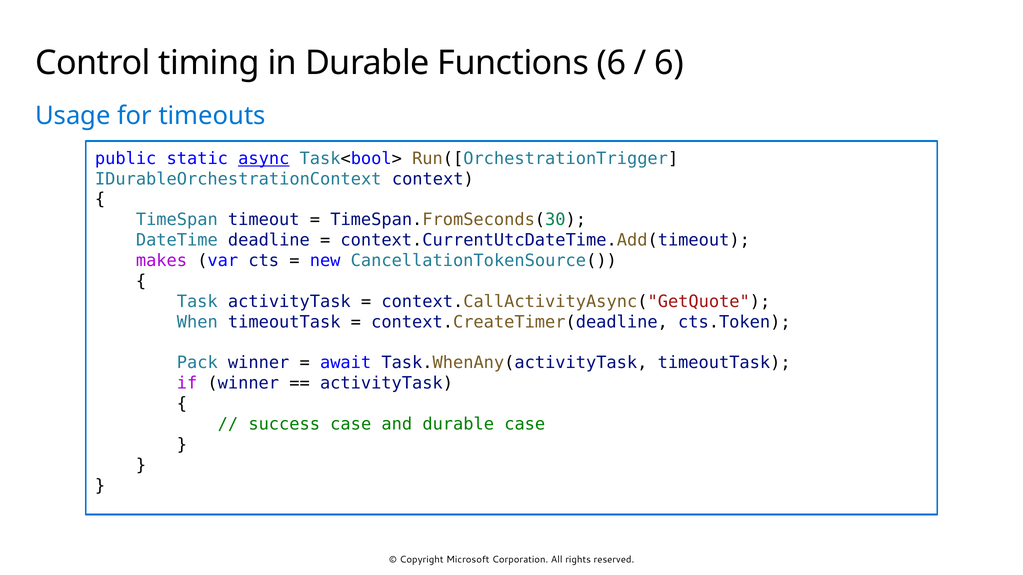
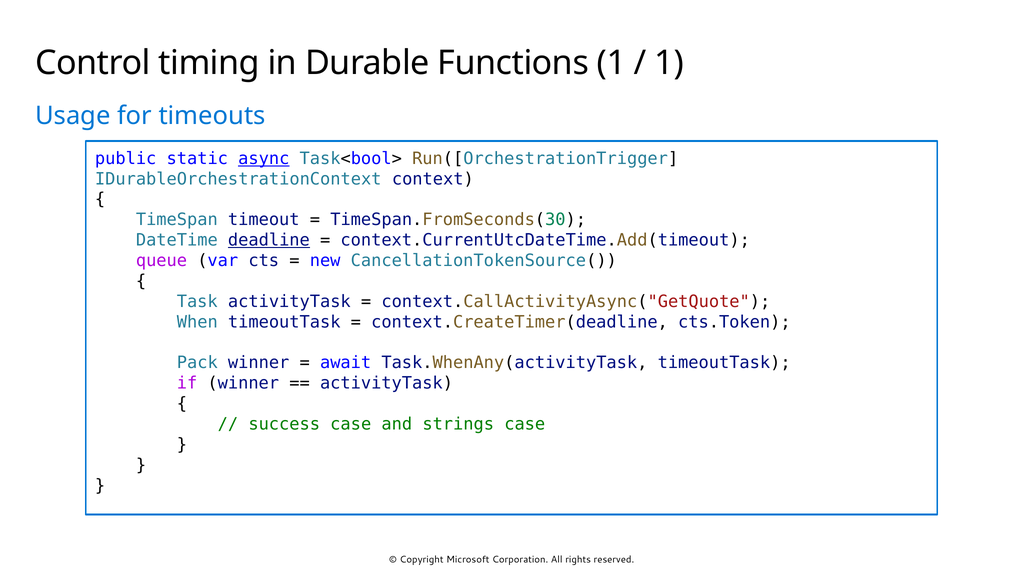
Functions 6: 6 -> 1 (611, 63)
6: 6 -> 1 (669, 63)
deadline underline: none -> present (269, 240)
makes: makes -> queue (161, 261)
and durable: durable -> strings (458, 424)
